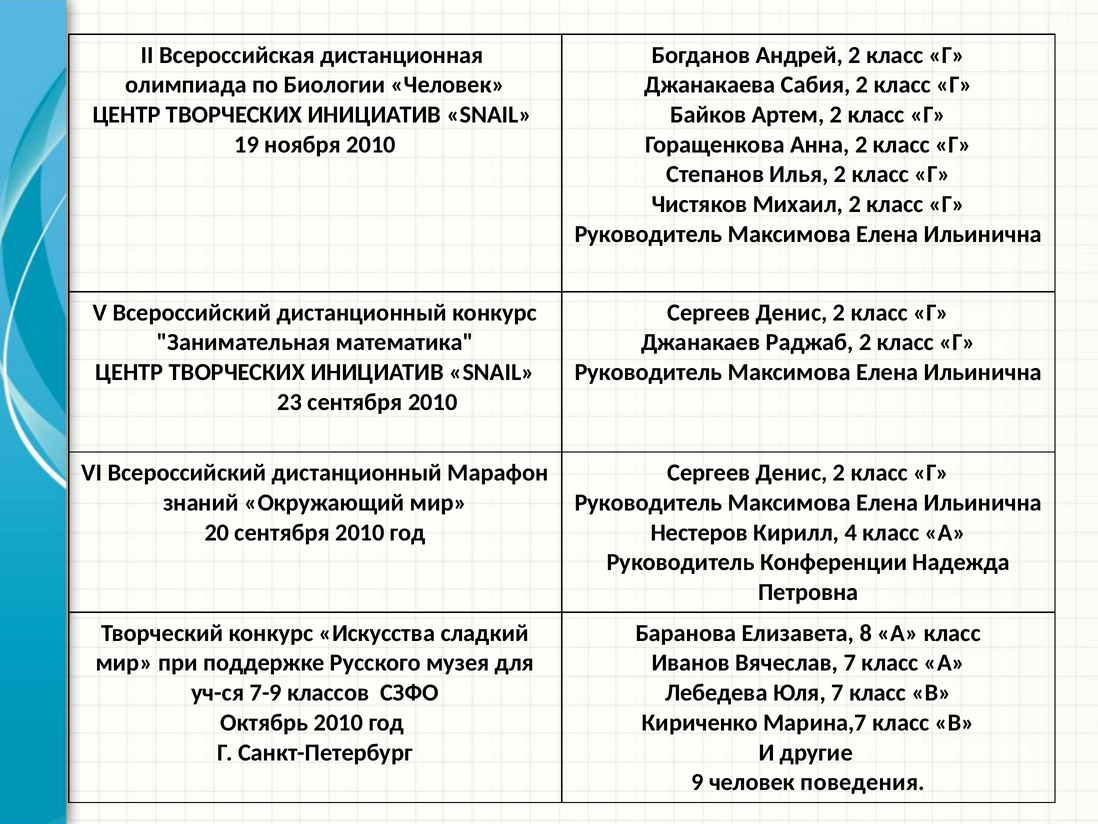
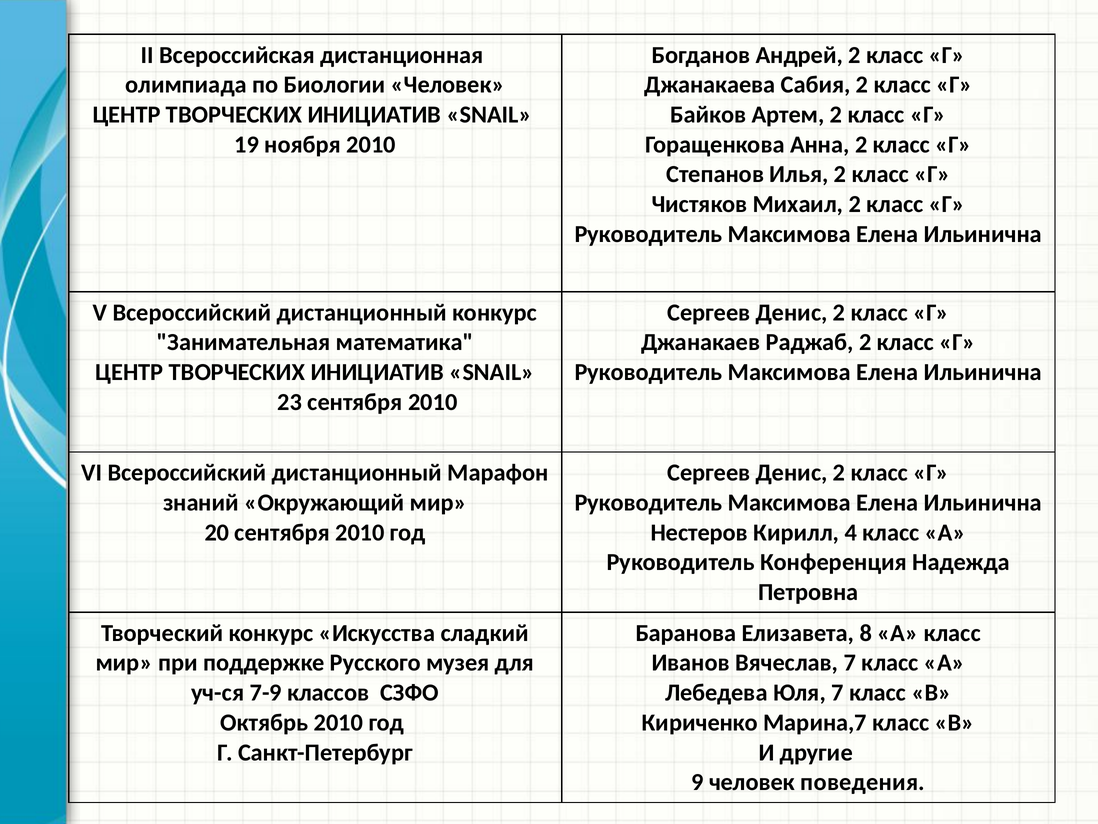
Конференции: Конференции -> Конференция (834, 562)
